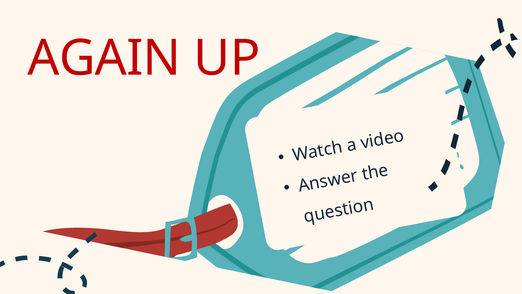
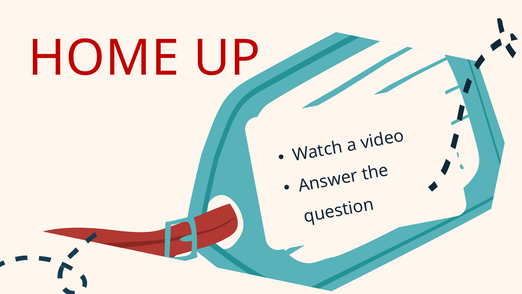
AGAIN: AGAIN -> HOME (104, 58)
